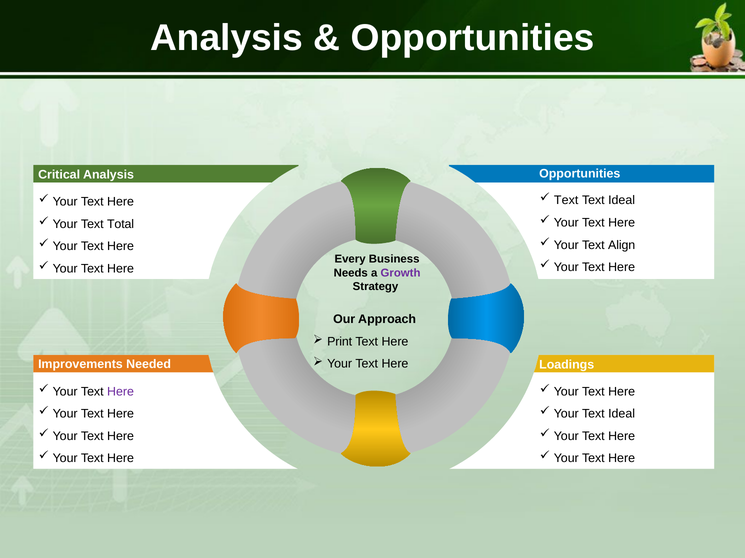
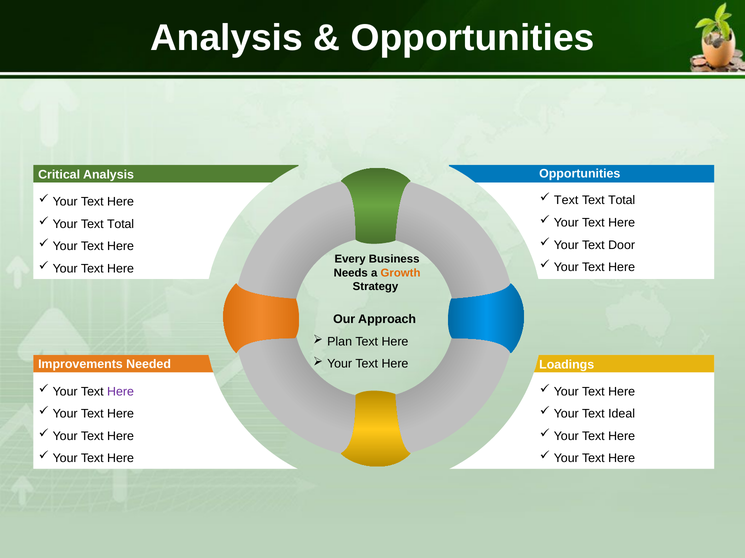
Ideal: Ideal -> Total (622, 201)
Align: Align -> Door (622, 245)
Growth colour: purple -> orange (401, 273)
Print: Print -> Plan (340, 342)
